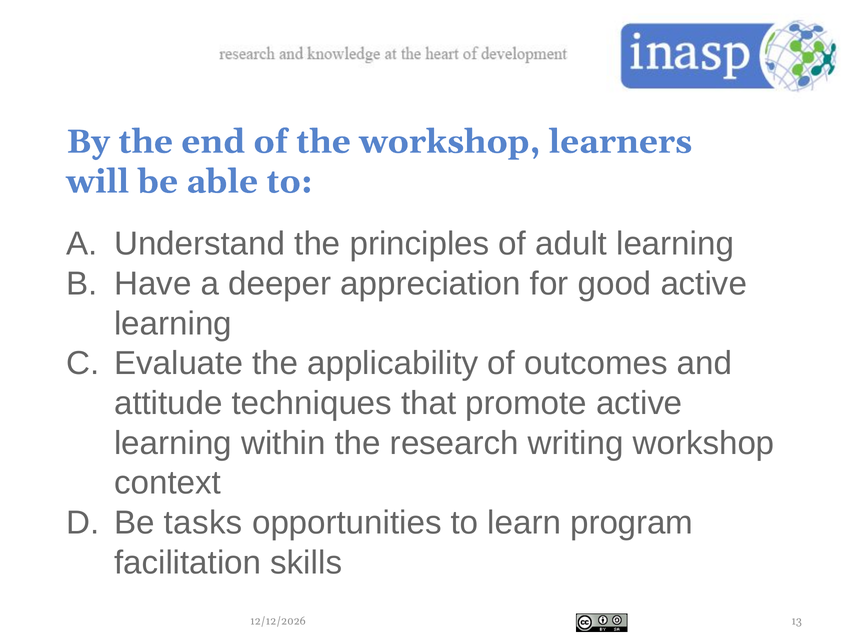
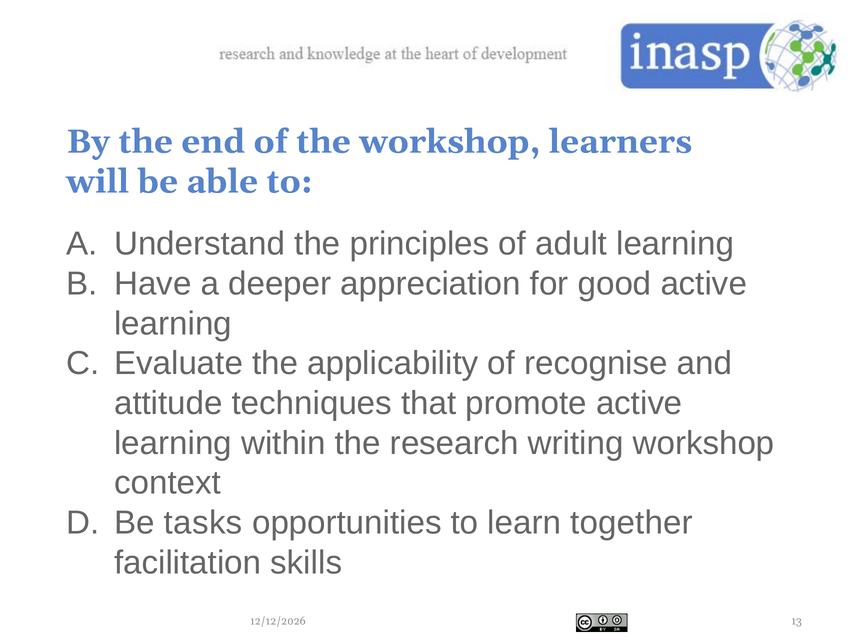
outcomes: outcomes -> recognise (596, 363)
program: program -> together (632, 523)
